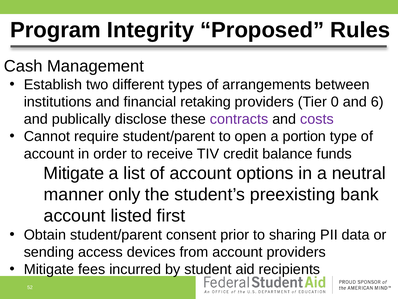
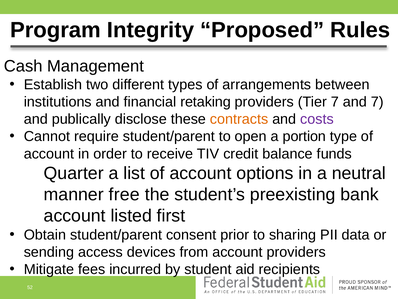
Tier 0: 0 -> 7 (335, 102)
and 6: 6 -> 7 (377, 102)
contracts colour: purple -> orange (239, 119)
Mitigate: Mitigate -> Quarter (74, 173)
only: only -> free (124, 194)
